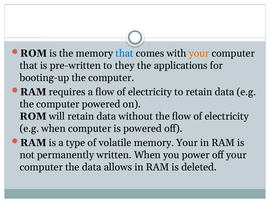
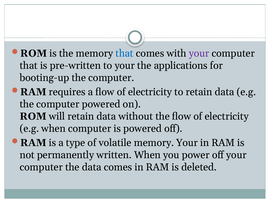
your colour: orange -> purple (199, 53)
to they: they -> your (125, 65)
data allows: allows -> comes (118, 167)
